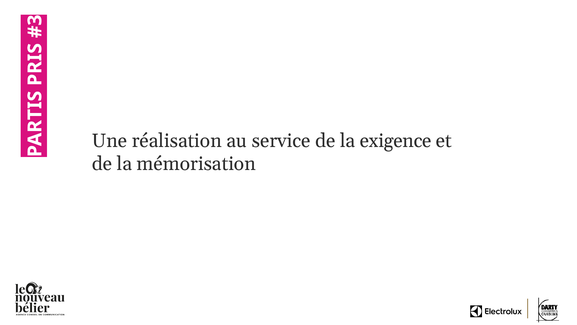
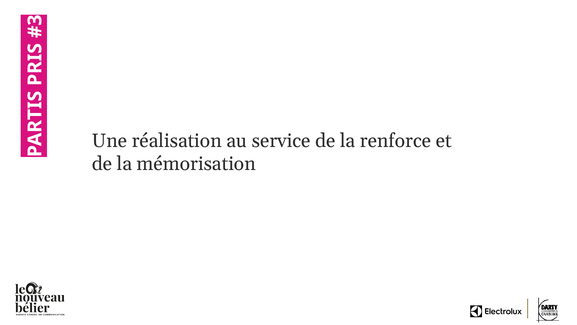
exigence: exigence -> renforce (396, 140)
